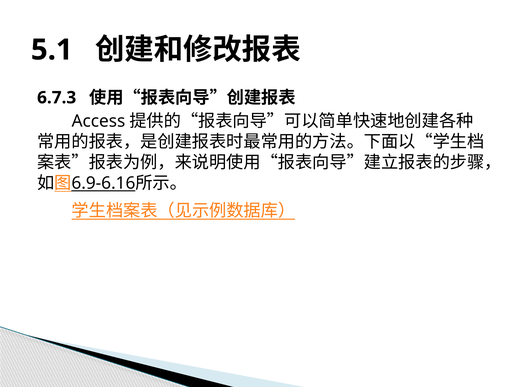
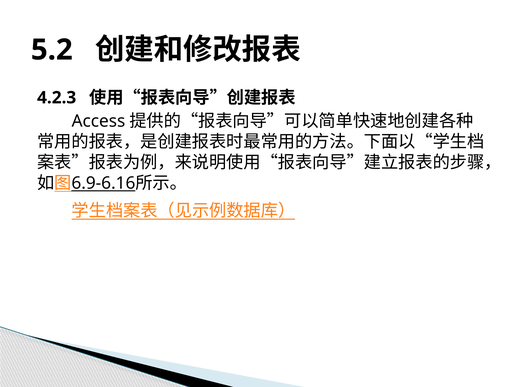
5.1: 5.1 -> 5.2 (52, 50)
6.7.3: 6.7.3 -> 4.2.3 (57, 98)
